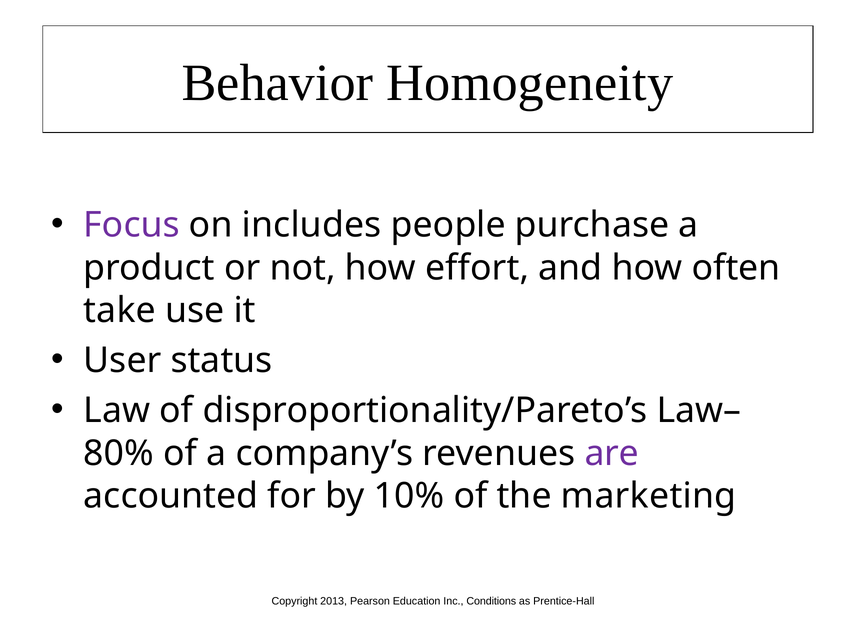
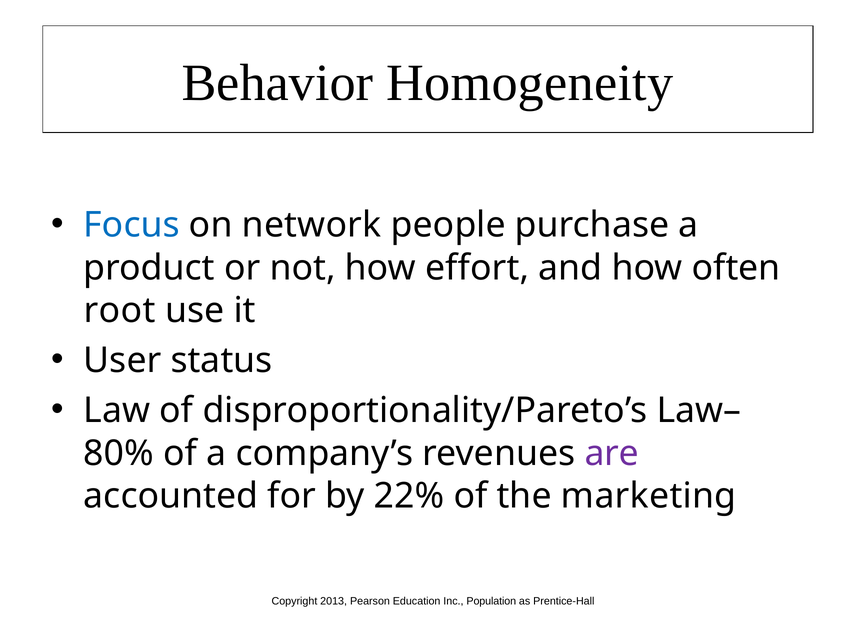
Focus colour: purple -> blue (132, 225)
includes: includes -> network (312, 225)
take: take -> root (119, 311)
10%: 10% -> 22% (409, 496)
Conditions: Conditions -> Population (491, 601)
